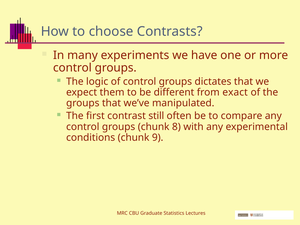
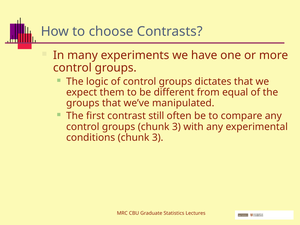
exact: exact -> equal (235, 92)
groups chunk 8: 8 -> 3 (176, 127)
conditions chunk 9: 9 -> 3 (158, 138)
